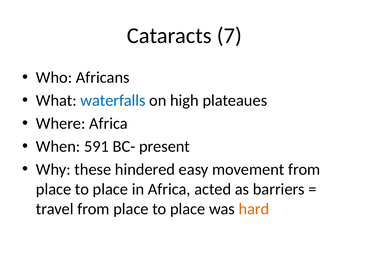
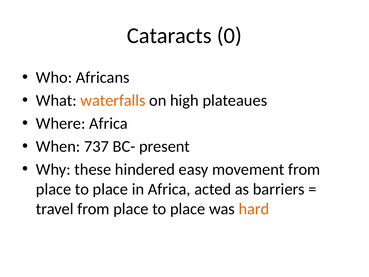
7: 7 -> 0 (229, 36)
waterfalls colour: blue -> orange (113, 100)
591: 591 -> 737 (96, 146)
